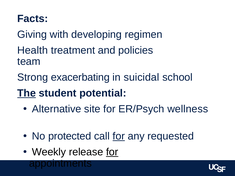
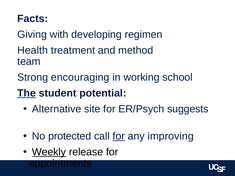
policies: policies -> method (136, 50)
exacerbating: exacerbating -> encouraging (80, 77)
suicidal: suicidal -> working (142, 77)
wellness: wellness -> suggests (188, 109)
requested: requested -> improving (171, 136)
Weekly underline: none -> present (49, 152)
for underline: present -> none (112, 152)
